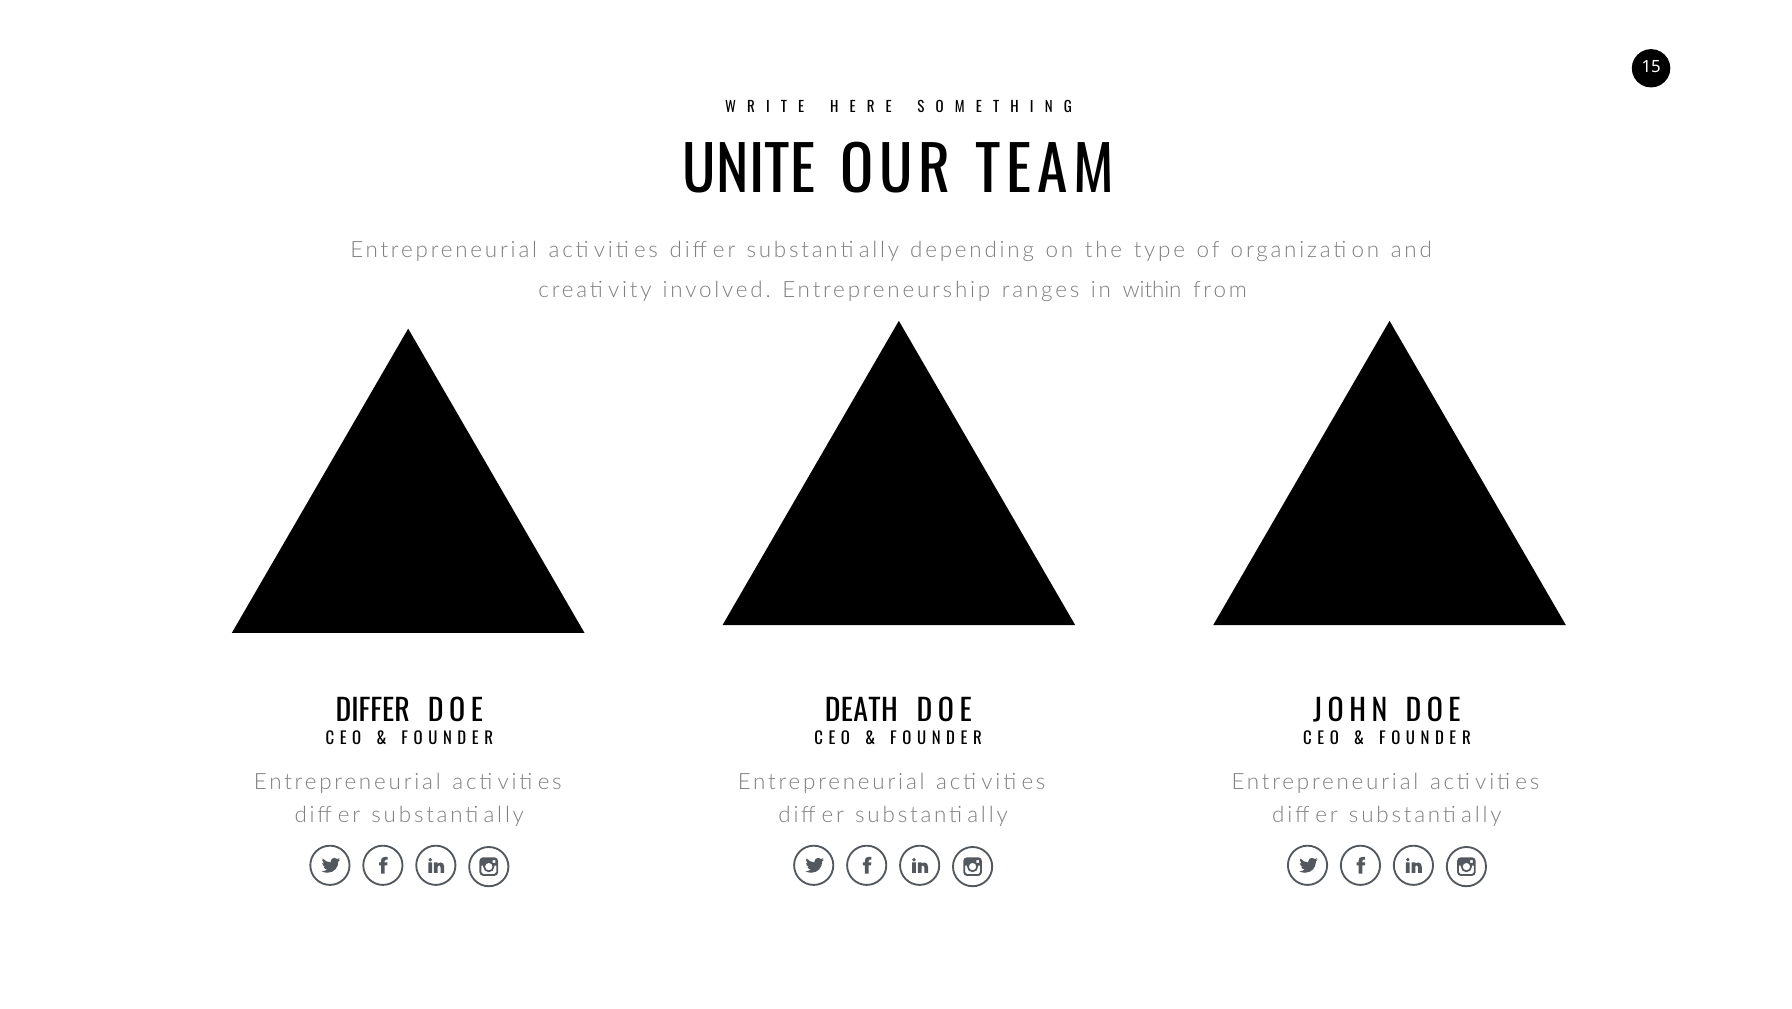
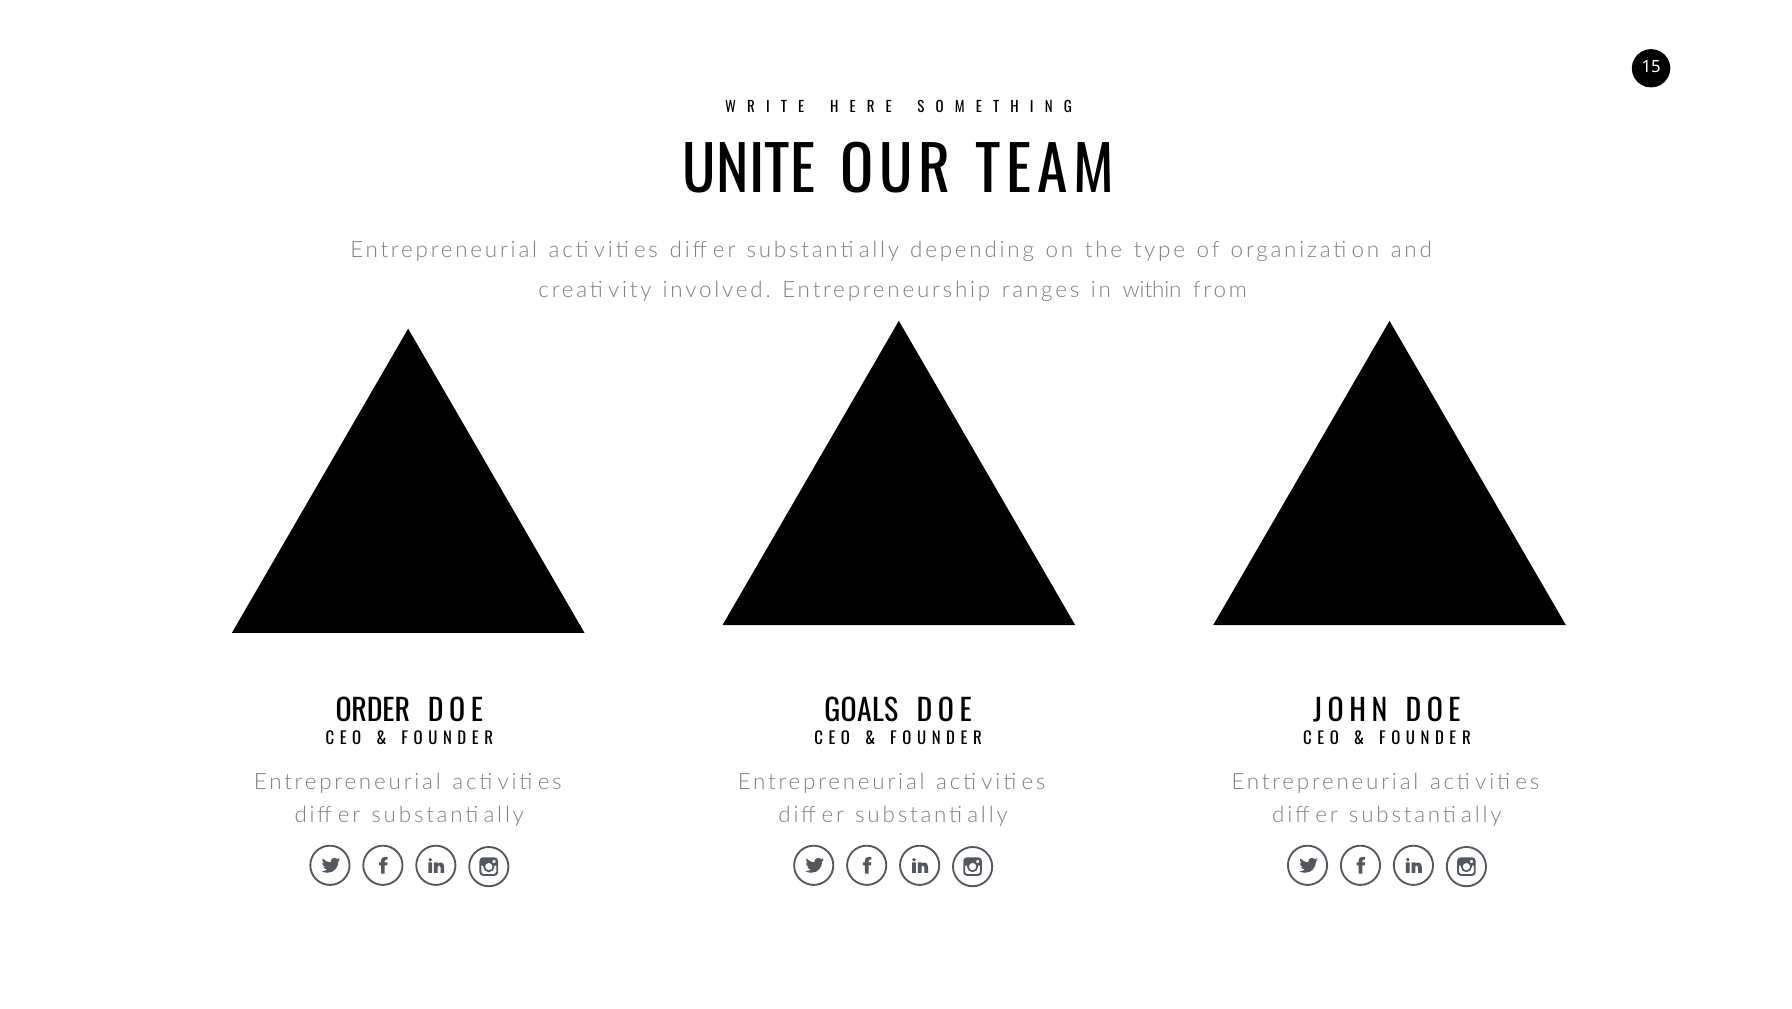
DIFFER: DIFFER -> ORDER (373, 711)
DEATH: DEATH -> GOALS (861, 711)
